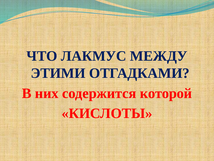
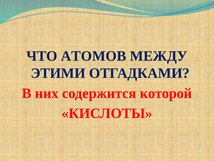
ЛАКМУС: ЛАКМУС -> АТОМОВ (94, 56)
